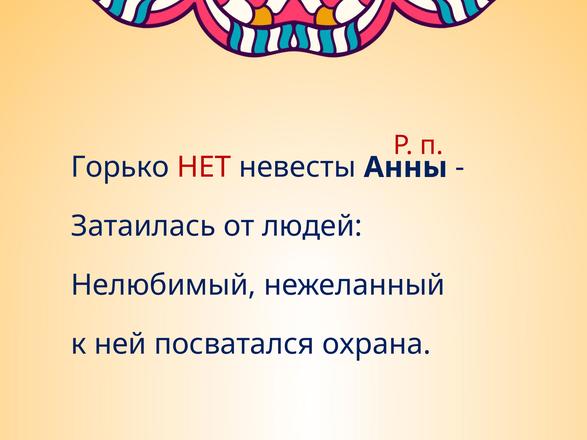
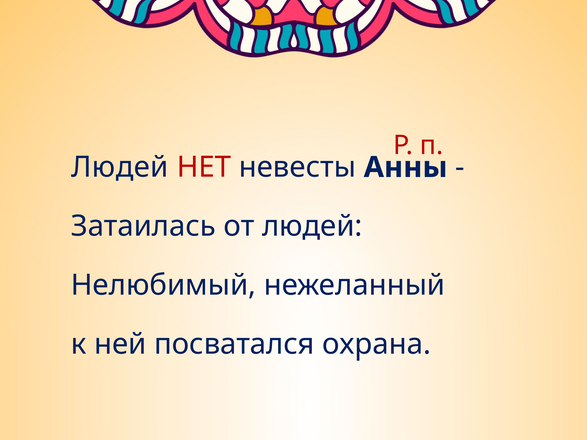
Горько: Горько -> Людей (120, 167)
